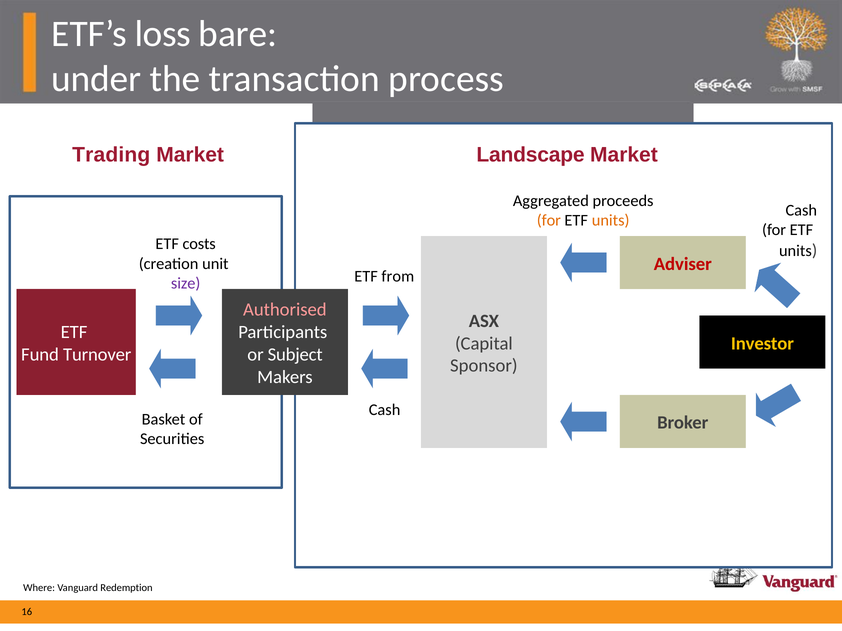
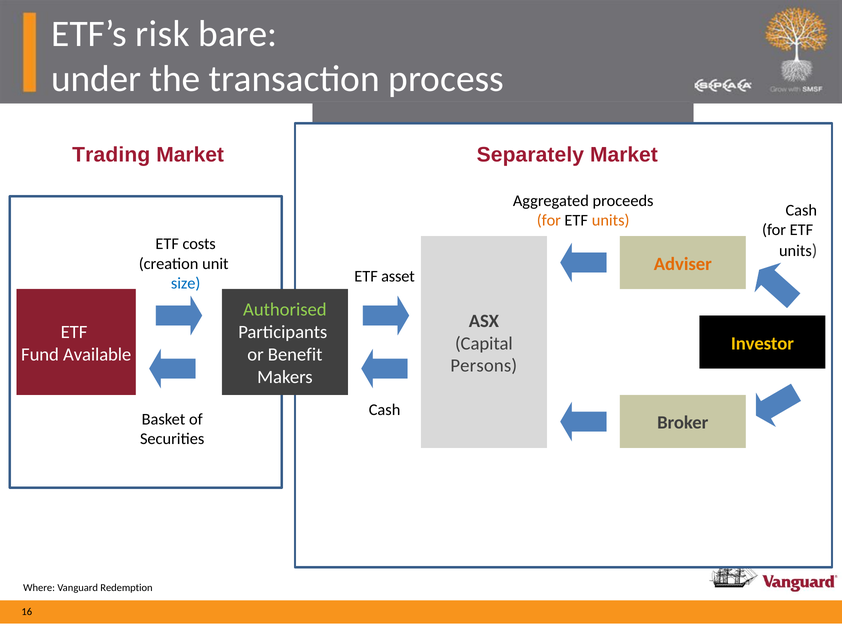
loss: loss -> risk (162, 34)
Landscape: Landscape -> Separately (530, 155)
Adviser colour: red -> orange (683, 264)
from: from -> asset (398, 276)
size colour: purple -> blue (186, 283)
Authorised colour: pink -> light green (285, 310)
Turnover: Turnover -> Available (97, 355)
Subject: Subject -> Benefit (295, 355)
Sponsor: Sponsor -> Persons (484, 366)
